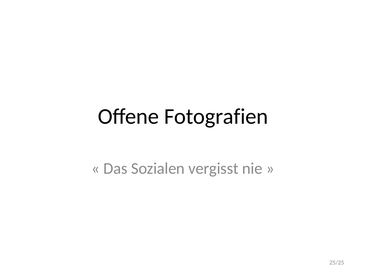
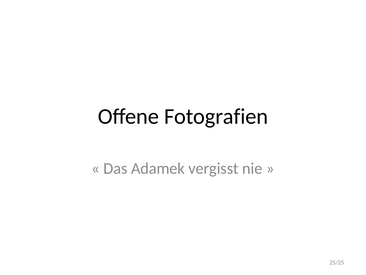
Sozialen: Sozialen -> Adamek (158, 168)
